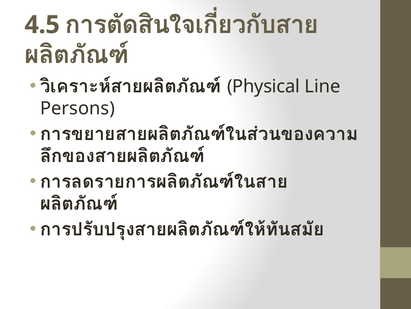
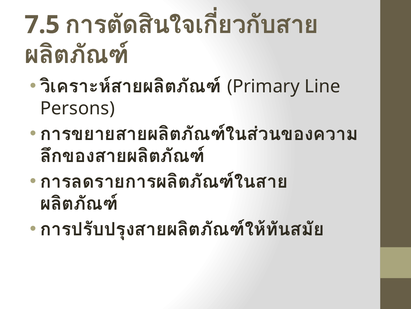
4.5: 4.5 -> 7.5 (42, 25)
Physical: Physical -> Primary (263, 86)
